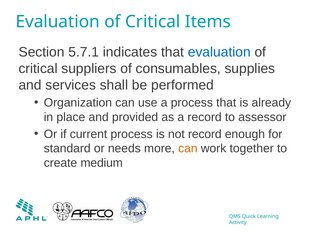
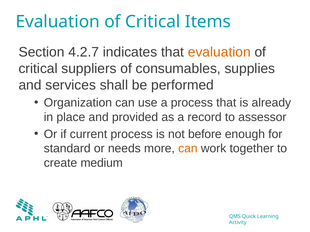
5.7.1: 5.7.1 -> 4.2.7 (84, 52)
evaluation colour: blue -> orange (219, 52)
not record: record -> before (205, 134)
